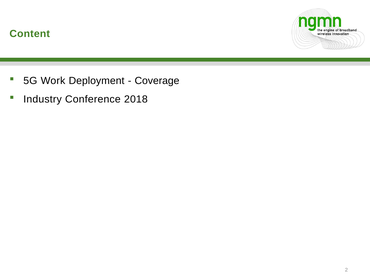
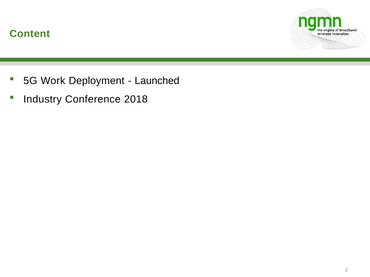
Coverage: Coverage -> Launched (157, 81)
